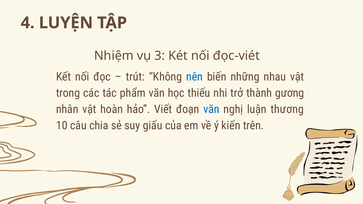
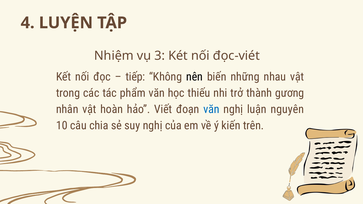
trút: trút -> tiếp (135, 77)
nên colour: blue -> black (195, 77)
thương: thương -> nguyên (287, 109)
giấu: giấu -> nghị (153, 126)
